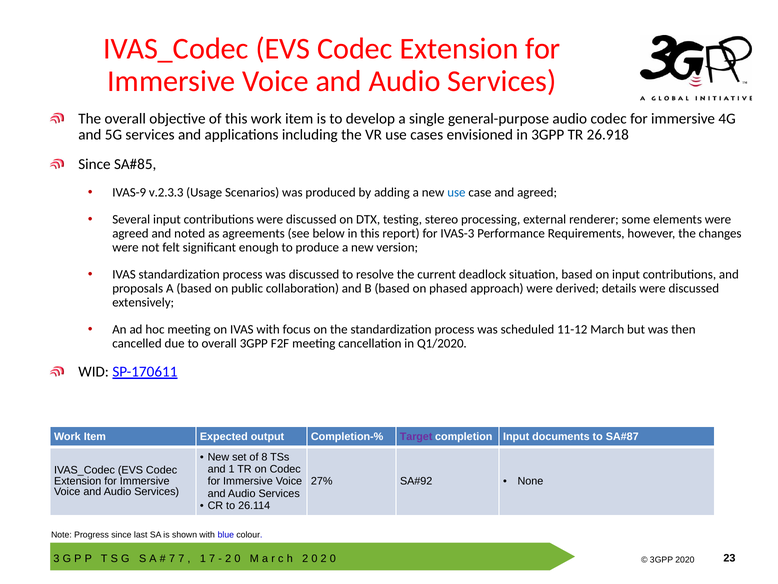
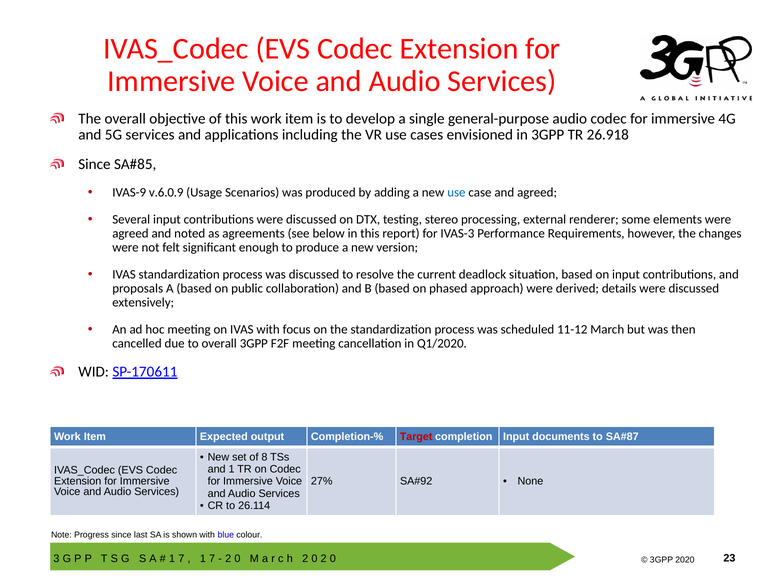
v.2.3.3: v.2.3.3 -> v.6.0.9 (166, 192)
Target colour: purple -> red (416, 437)
7: 7 -> 1 (172, 558)
